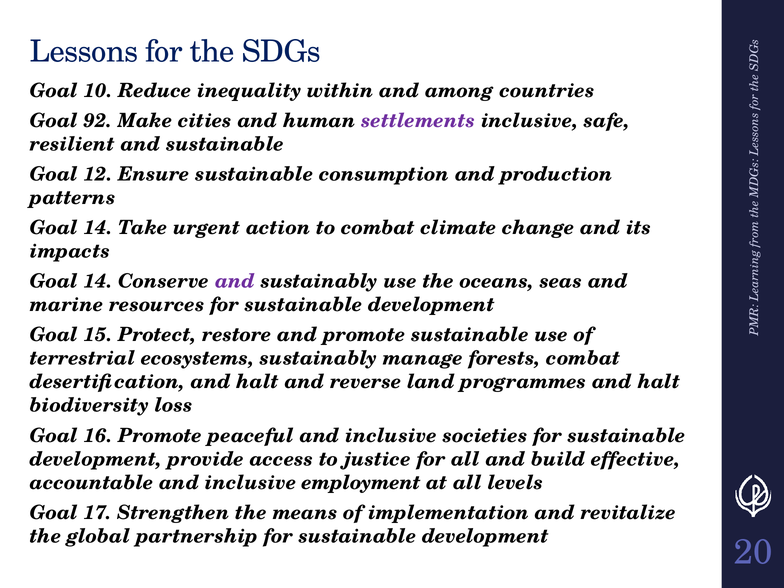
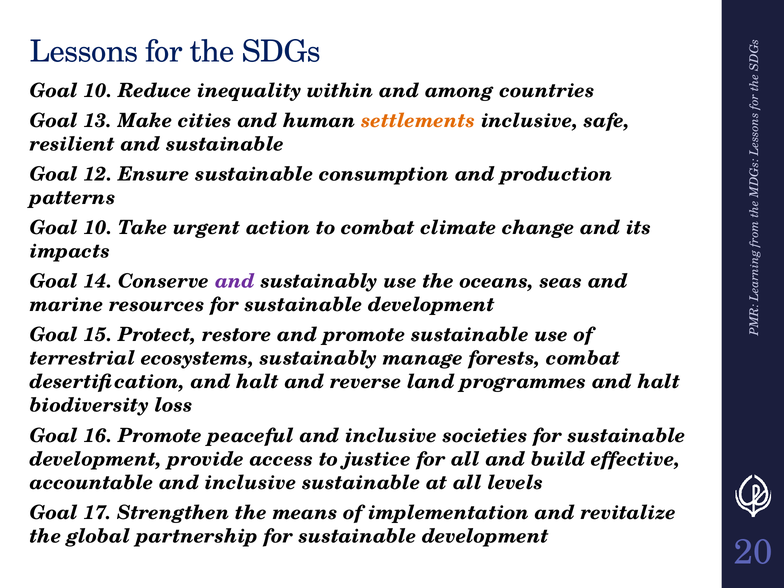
92: 92 -> 13 (98, 121)
settlements colour: purple -> orange (418, 121)
14: 14 -> 10 (98, 228)
inclusive employment: employment -> sustainable (361, 483)
